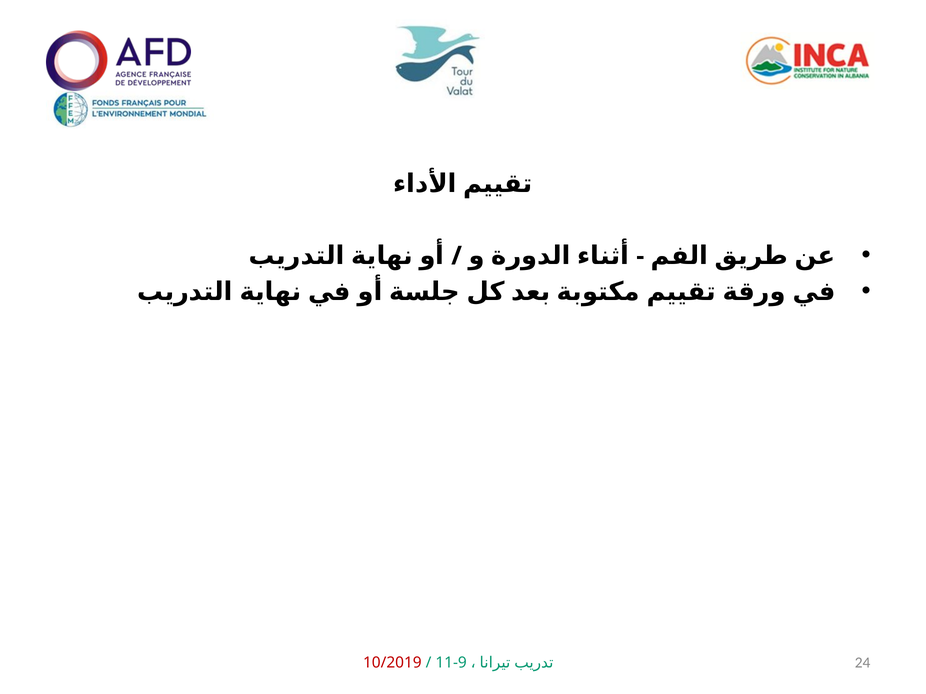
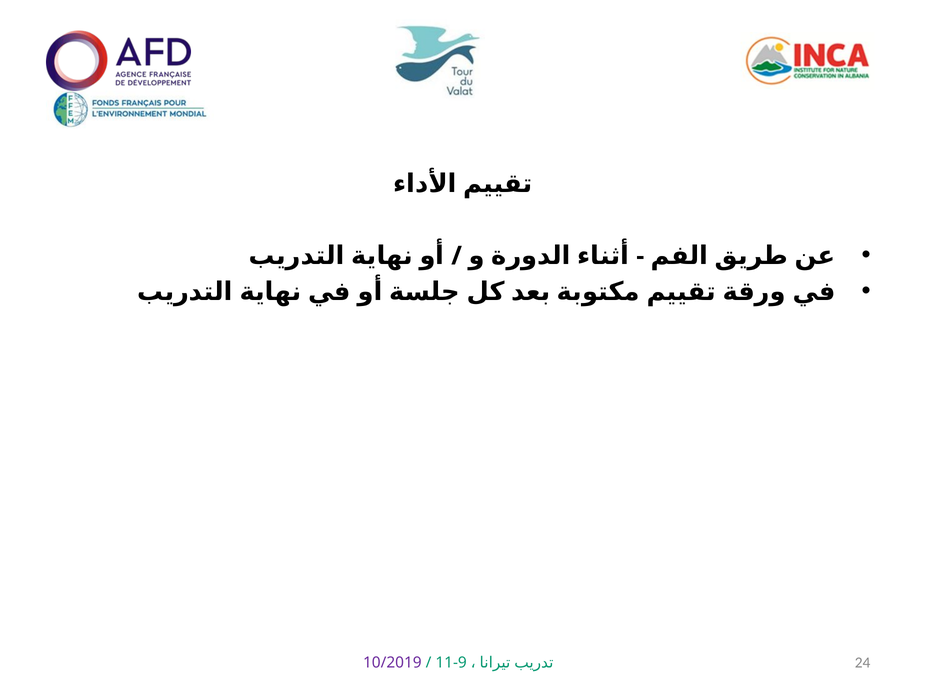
10/2019 colour: red -> purple (392, 663)
